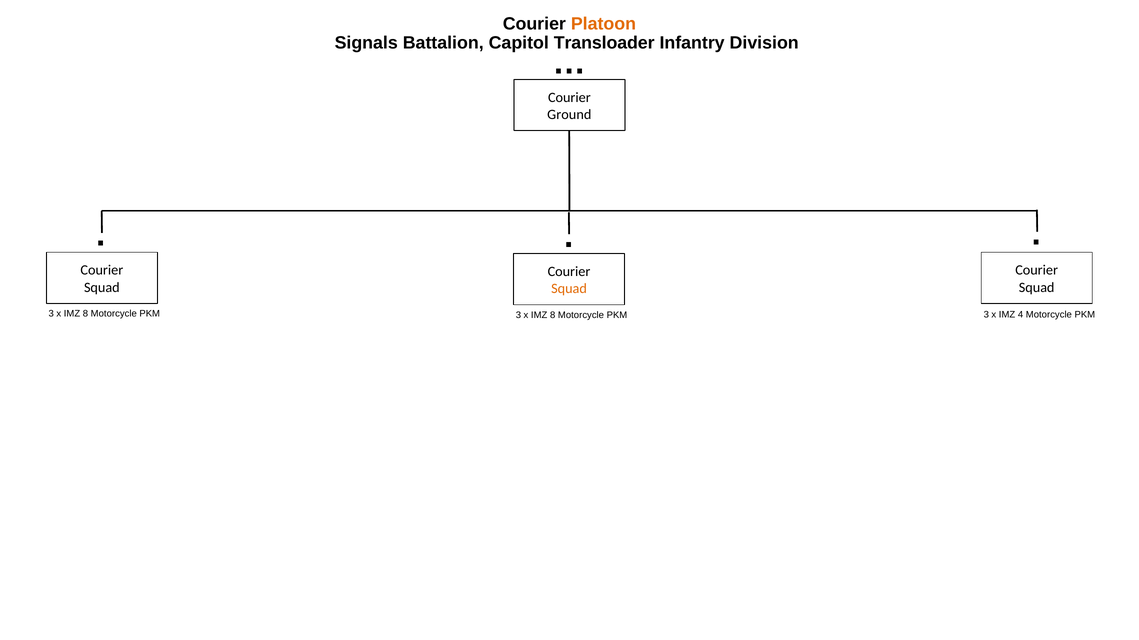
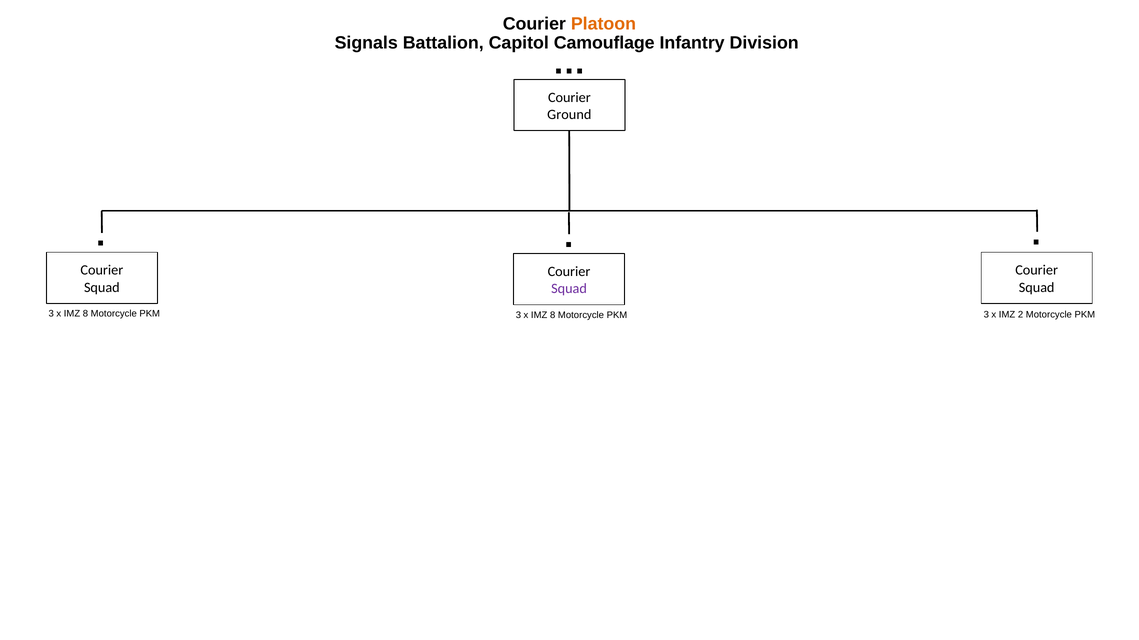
Transloader: Transloader -> Camouflage (604, 43)
Squad colour: orange -> purple (569, 289)
4: 4 -> 2 (1021, 315)
